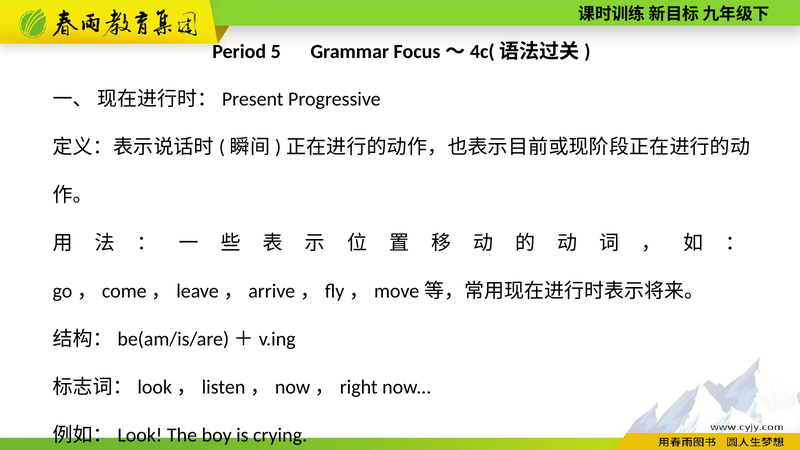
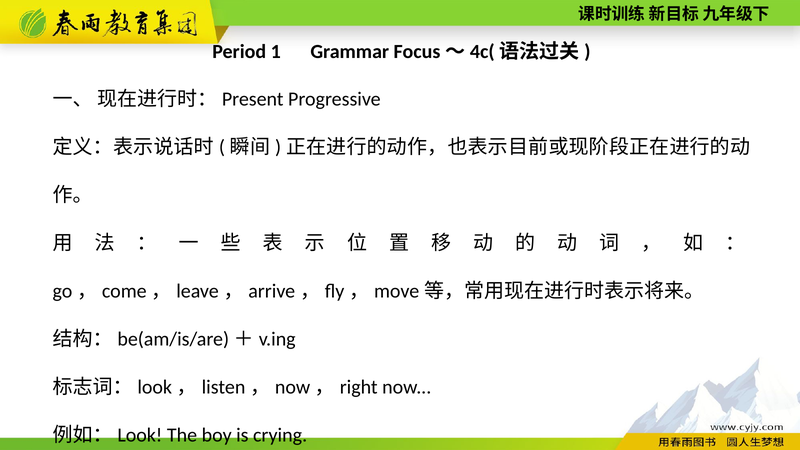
5: 5 -> 1 (276, 52)
